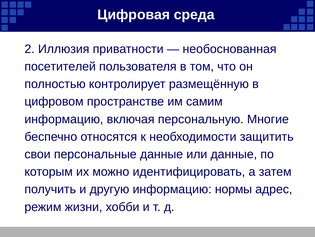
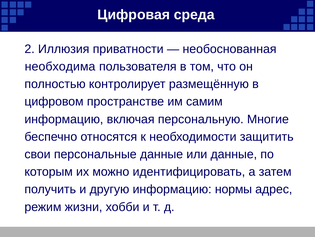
посетителей: посетителей -> необходима (60, 66)
